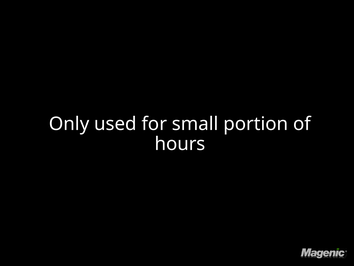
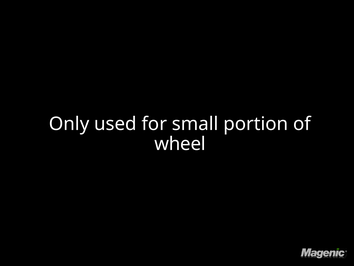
hours: hours -> wheel (180, 144)
